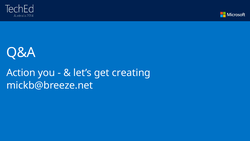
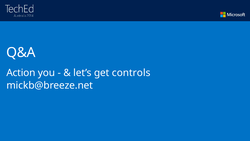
creating: creating -> controls (131, 73)
